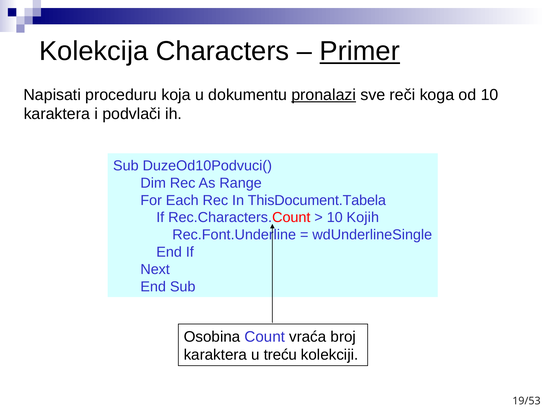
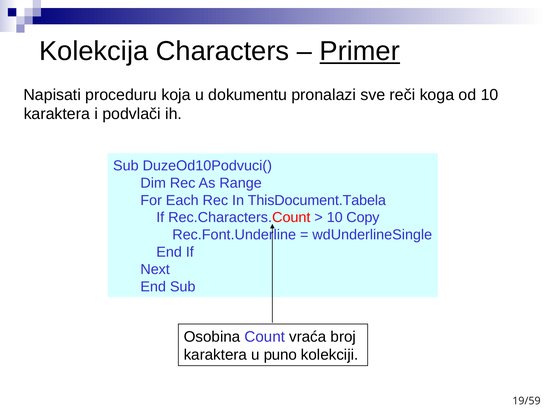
pronalazi underline: present -> none (324, 95)
Kojih: Kojih -> Copy (363, 217)
treću: treću -> puno (280, 355)
19/53: 19/53 -> 19/59 (526, 400)
